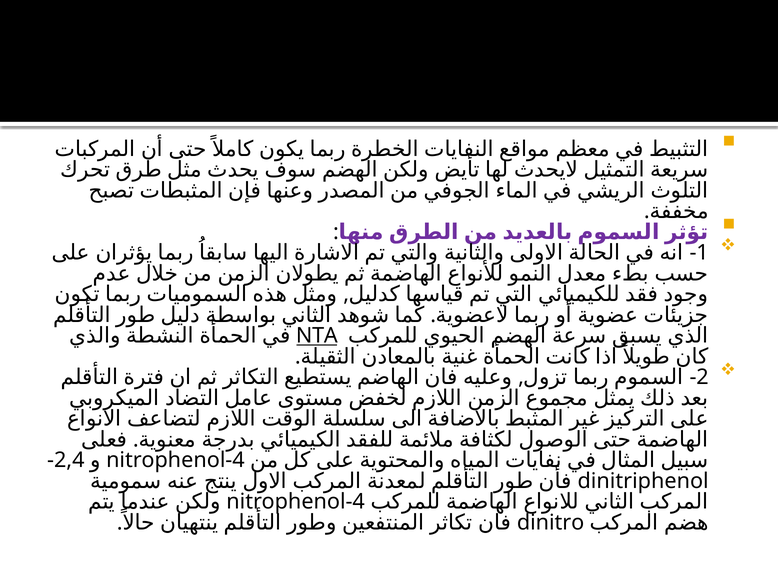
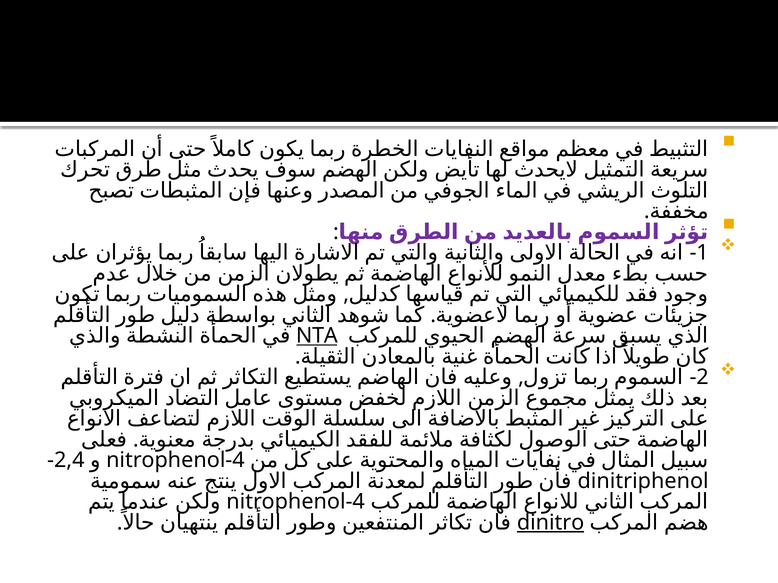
dinitro underline: none -> present (551, 523)
